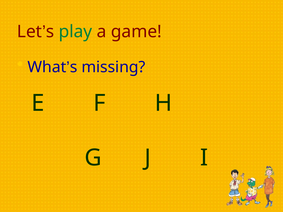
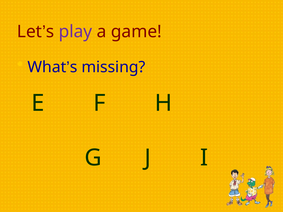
play colour: green -> purple (75, 32)
